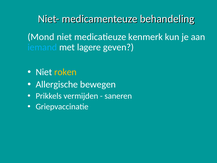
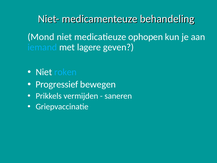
kenmerk: kenmerk -> ophopen (146, 37)
roken colour: yellow -> light blue (65, 72)
Allergische: Allergische -> Progressief (57, 84)
